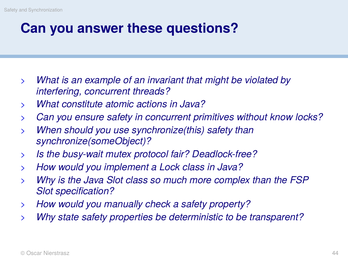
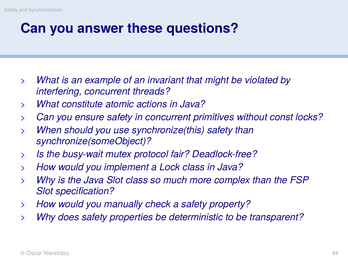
know: know -> const (282, 117)
state: state -> does (69, 217)
